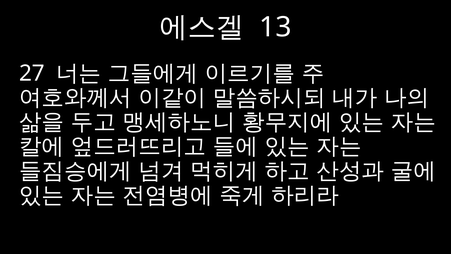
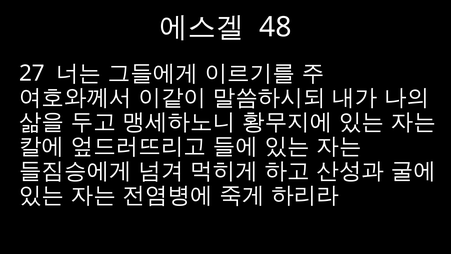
13: 13 -> 48 (275, 27)
